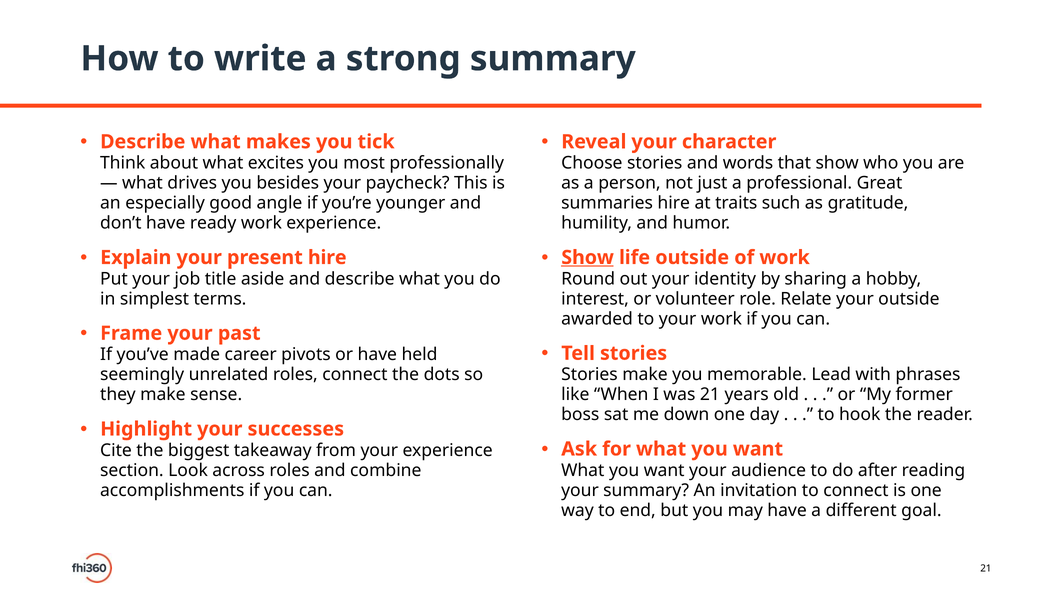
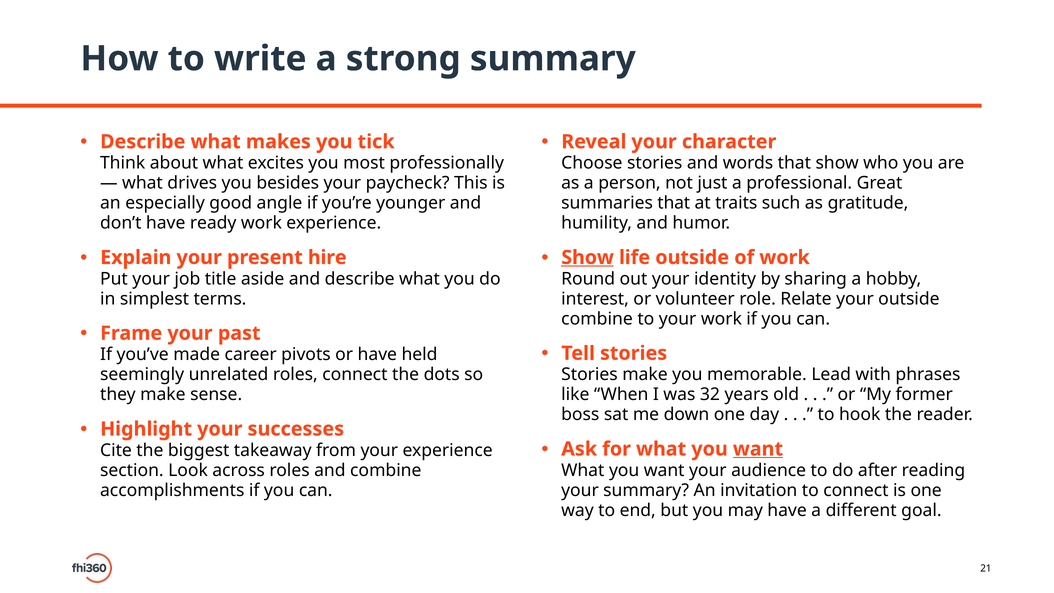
summaries hire: hire -> that (674, 203)
awarded: awarded -> combine (597, 319)
was 21: 21 -> 32 (710, 394)
want underline: none -> present (758, 449)
